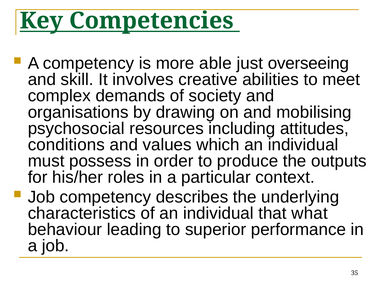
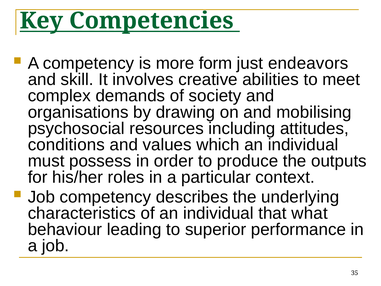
able: able -> form (216, 63)
overseeing: overseeing -> endeavors (308, 63)
